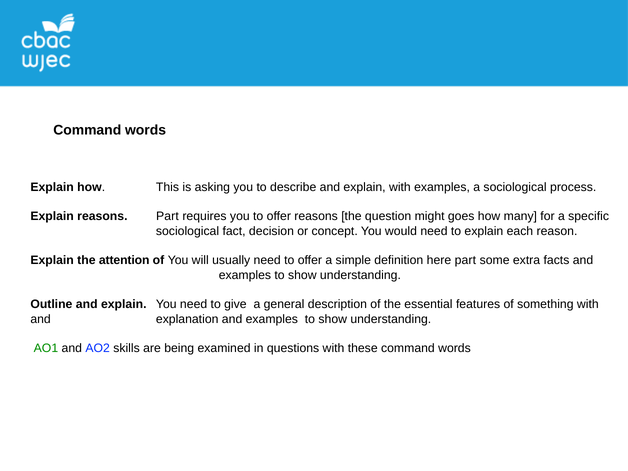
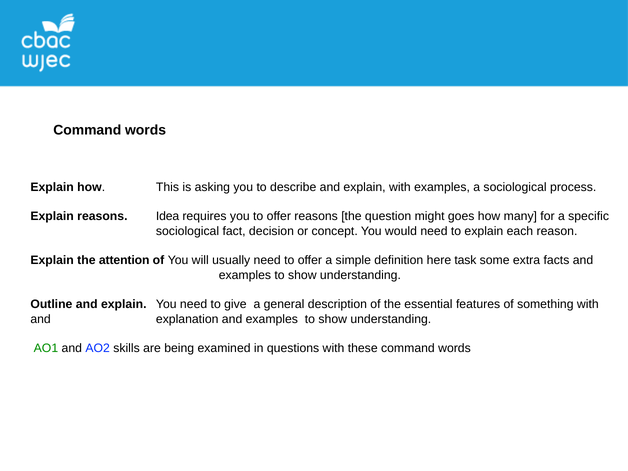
reasons Part: Part -> Idea (168, 216)
here part: part -> task (465, 260)
